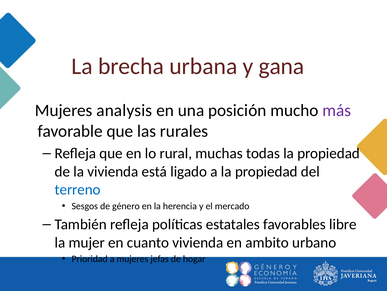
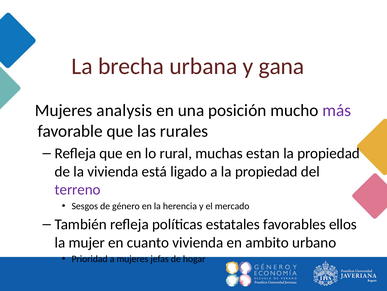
todas: todas -> estan (263, 153)
terreno colour: blue -> purple (78, 189)
libre: libre -> ellos (343, 224)
